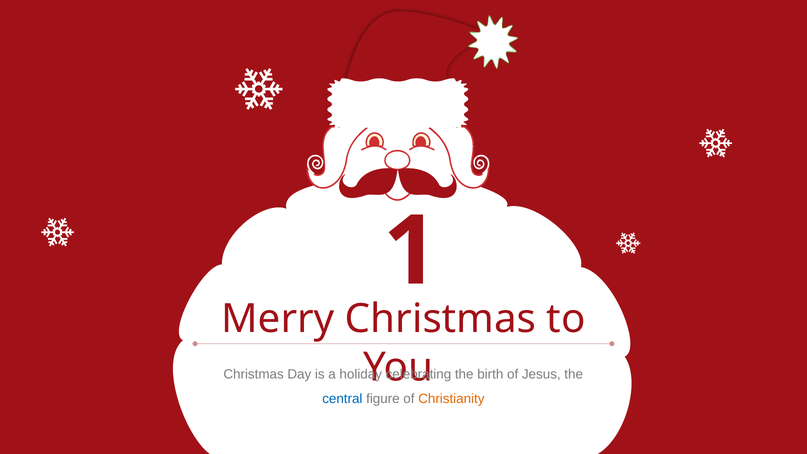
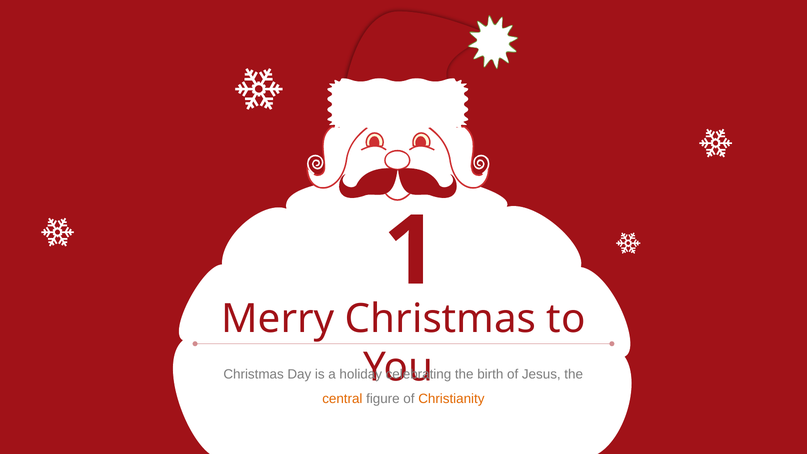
central colour: blue -> orange (342, 399)
